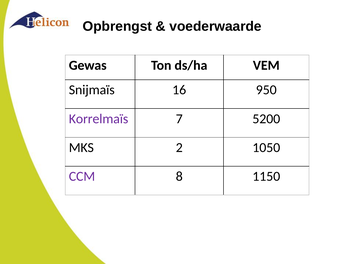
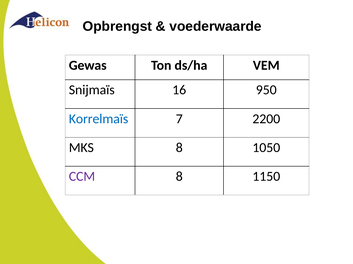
Korrelmaïs colour: purple -> blue (99, 119)
5200: 5200 -> 2200 (266, 119)
MKS 2: 2 -> 8 (179, 148)
